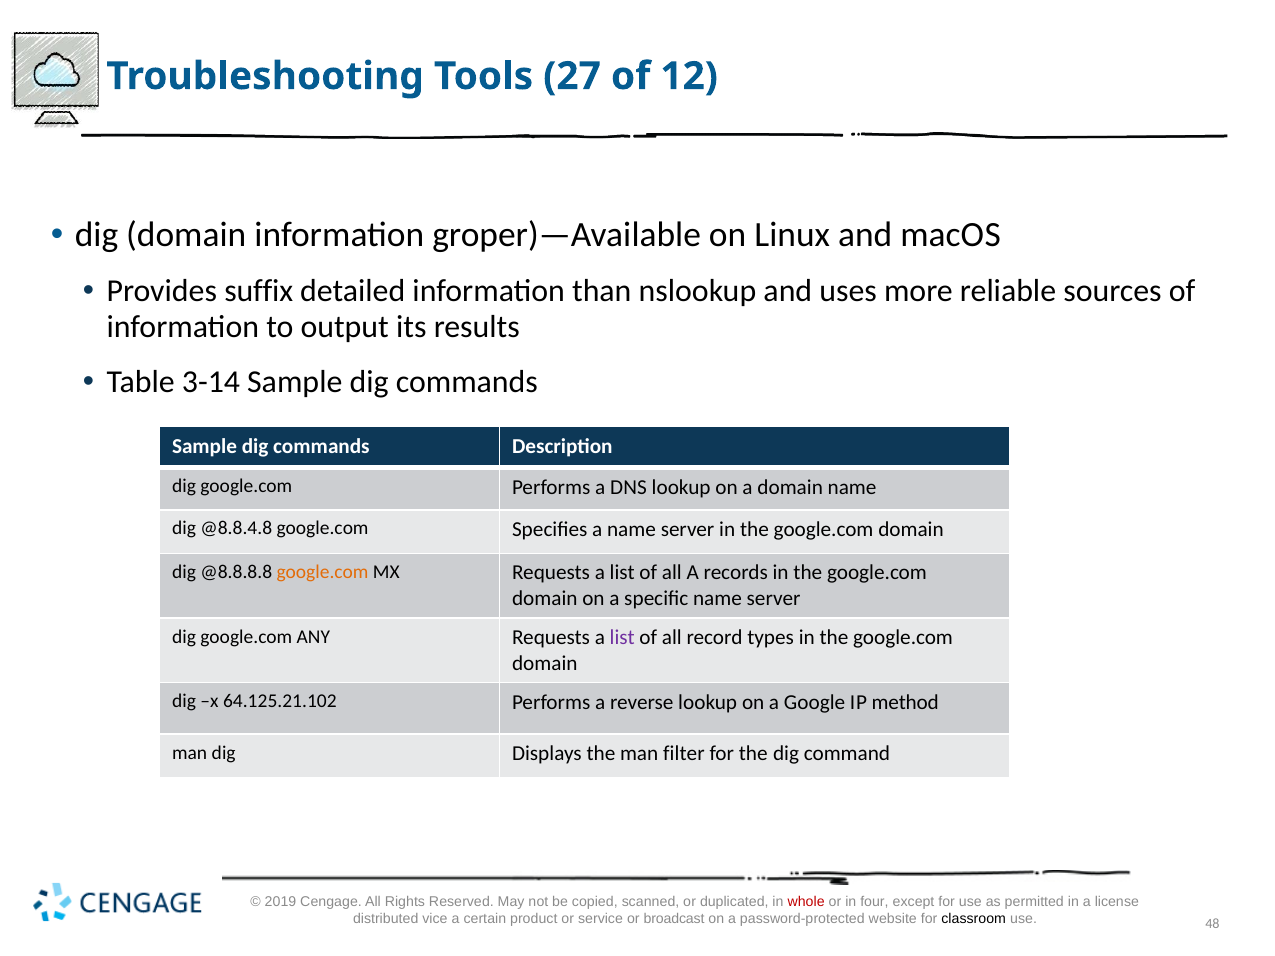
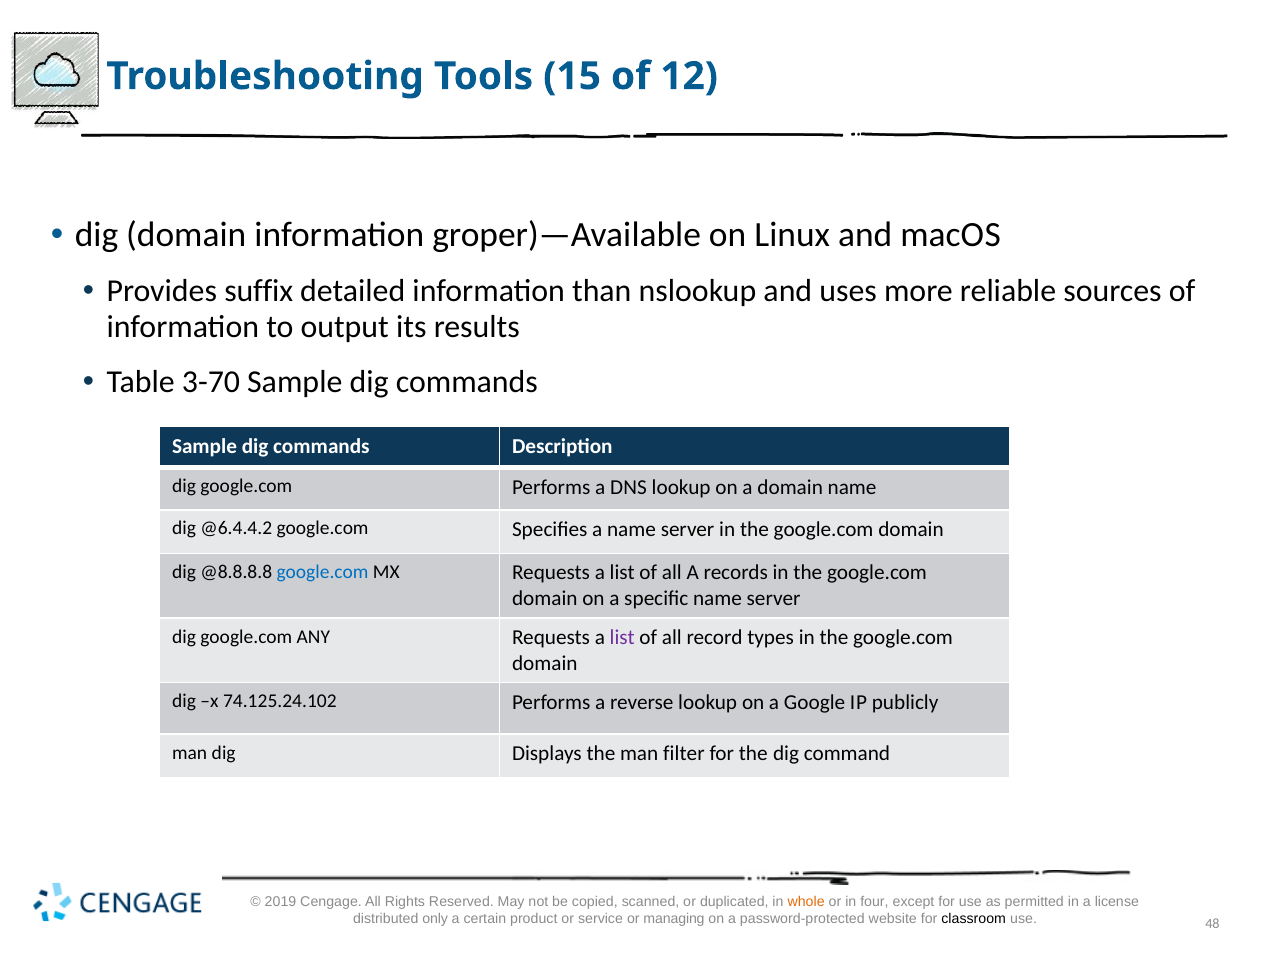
27: 27 -> 15 (572, 76)
3-14: 3-14 -> 3-70 (211, 382)
@8.8.4.8: @8.8.4.8 -> @6.4.4.2 (236, 529)
google.com colour: orange -> blue (323, 572)
64.125.21.102: 64.125.21.102 -> 74.125.24.102 (280, 701)
method: method -> publicly (905, 702)
whole colour: red -> orange (806, 902)
vice: vice -> only (435, 919)
broadcast: broadcast -> managing (674, 919)
